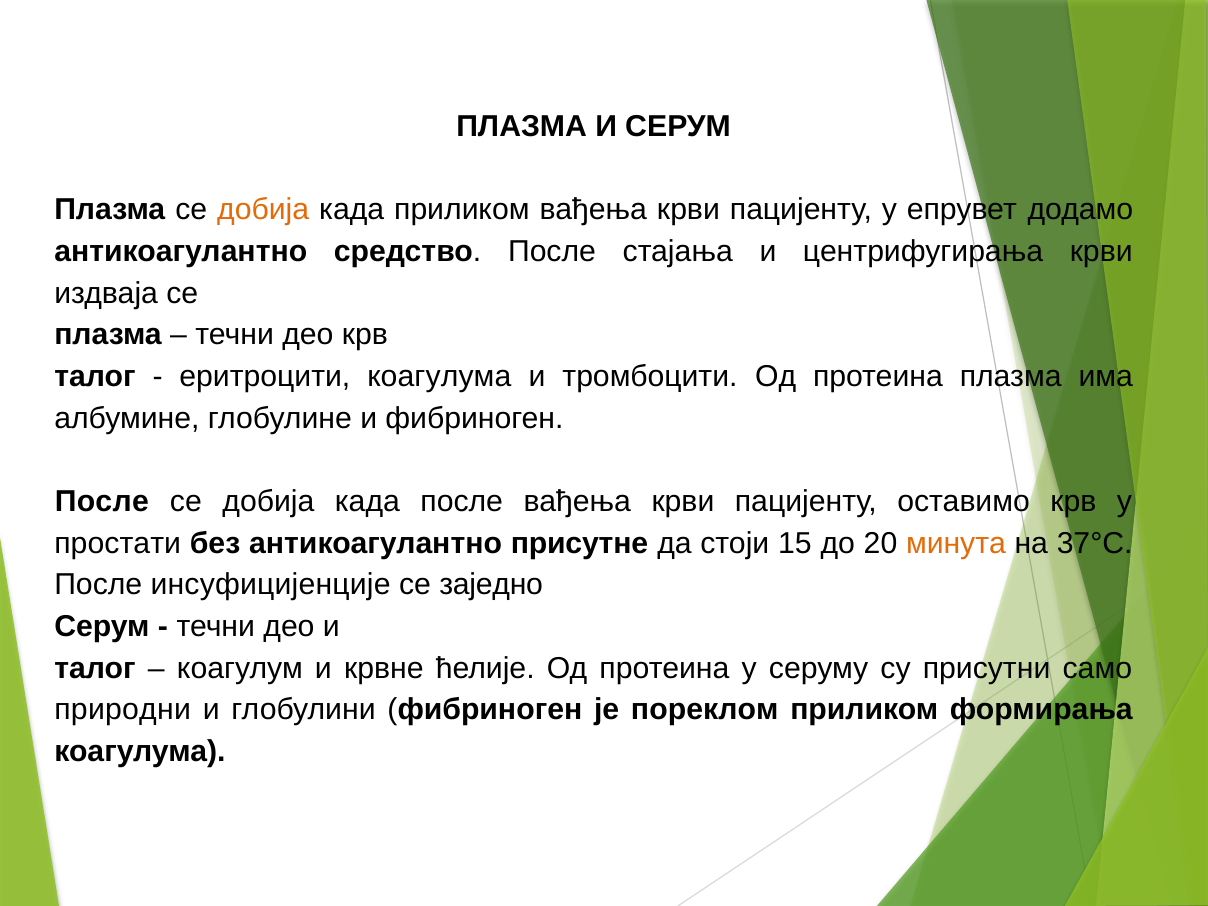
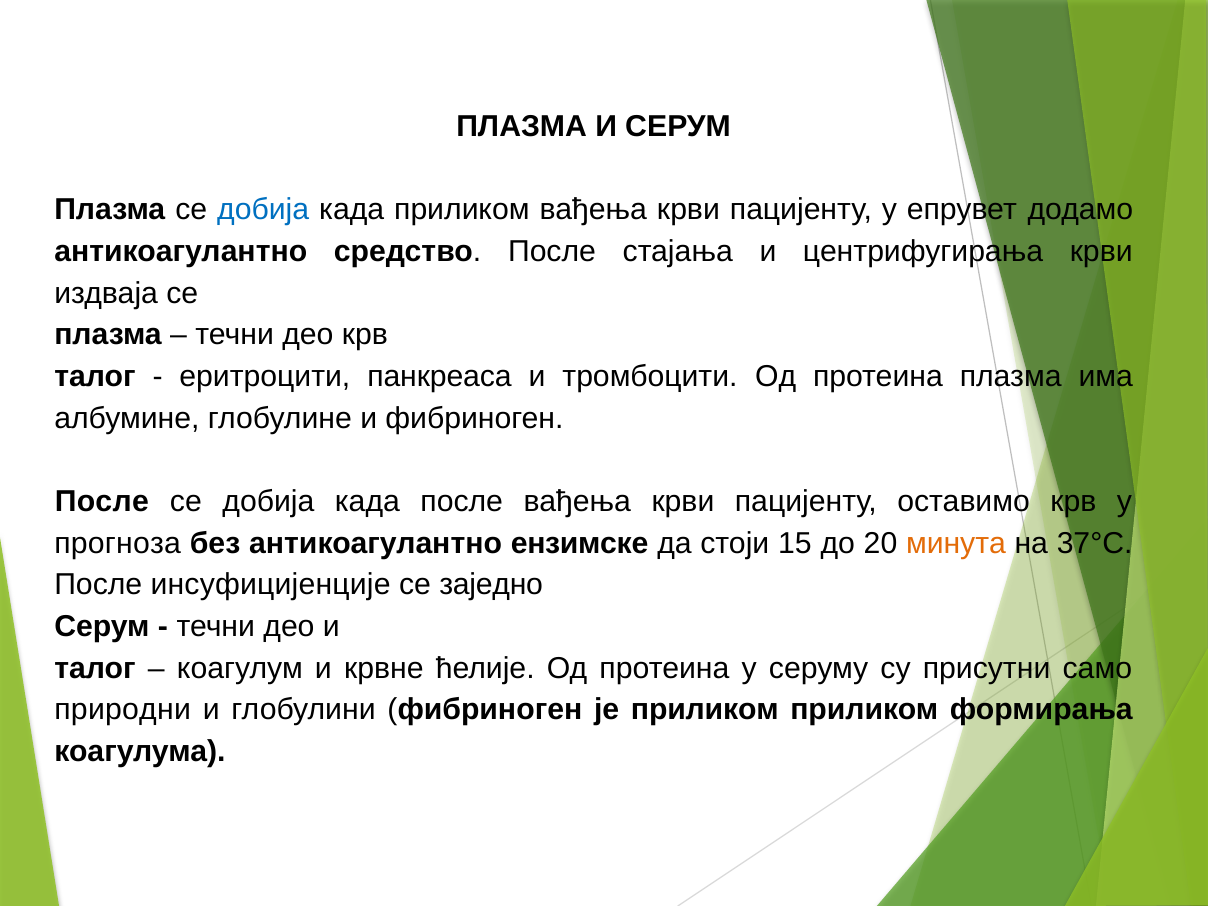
добија colour: orange -> blue (263, 210)
еритроцити коагулума: коагулума -> панкреаса (440, 376)
простати: простати -> прогноза (118, 543)
присутне: присутне -> ензимске (580, 543)
је пореклом: пореклом -> приликом (705, 710)
